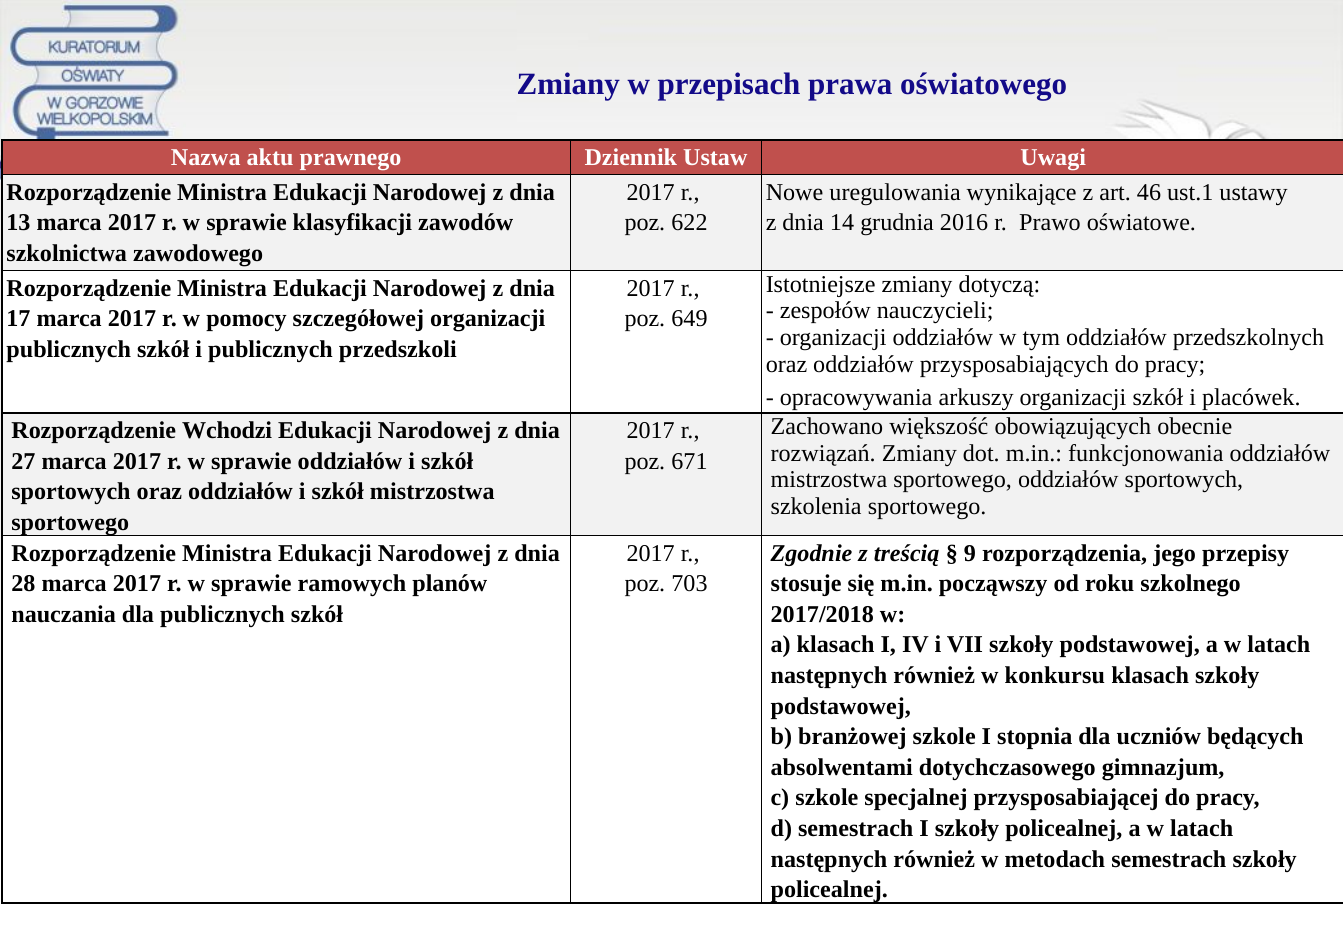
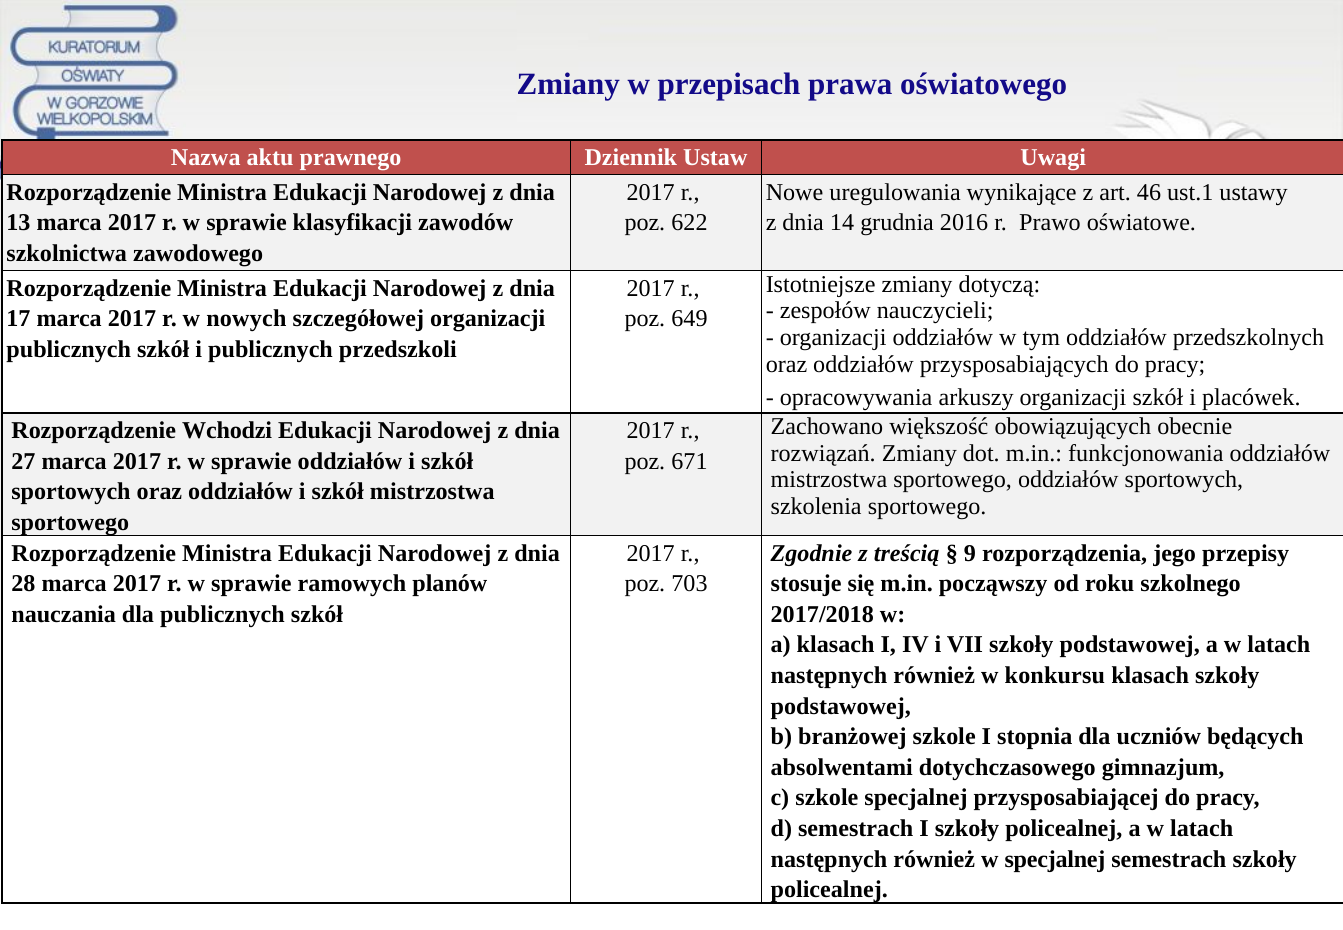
pomocy: pomocy -> nowych (246, 319)
w metodach: metodach -> specjalnej (1055, 859)
